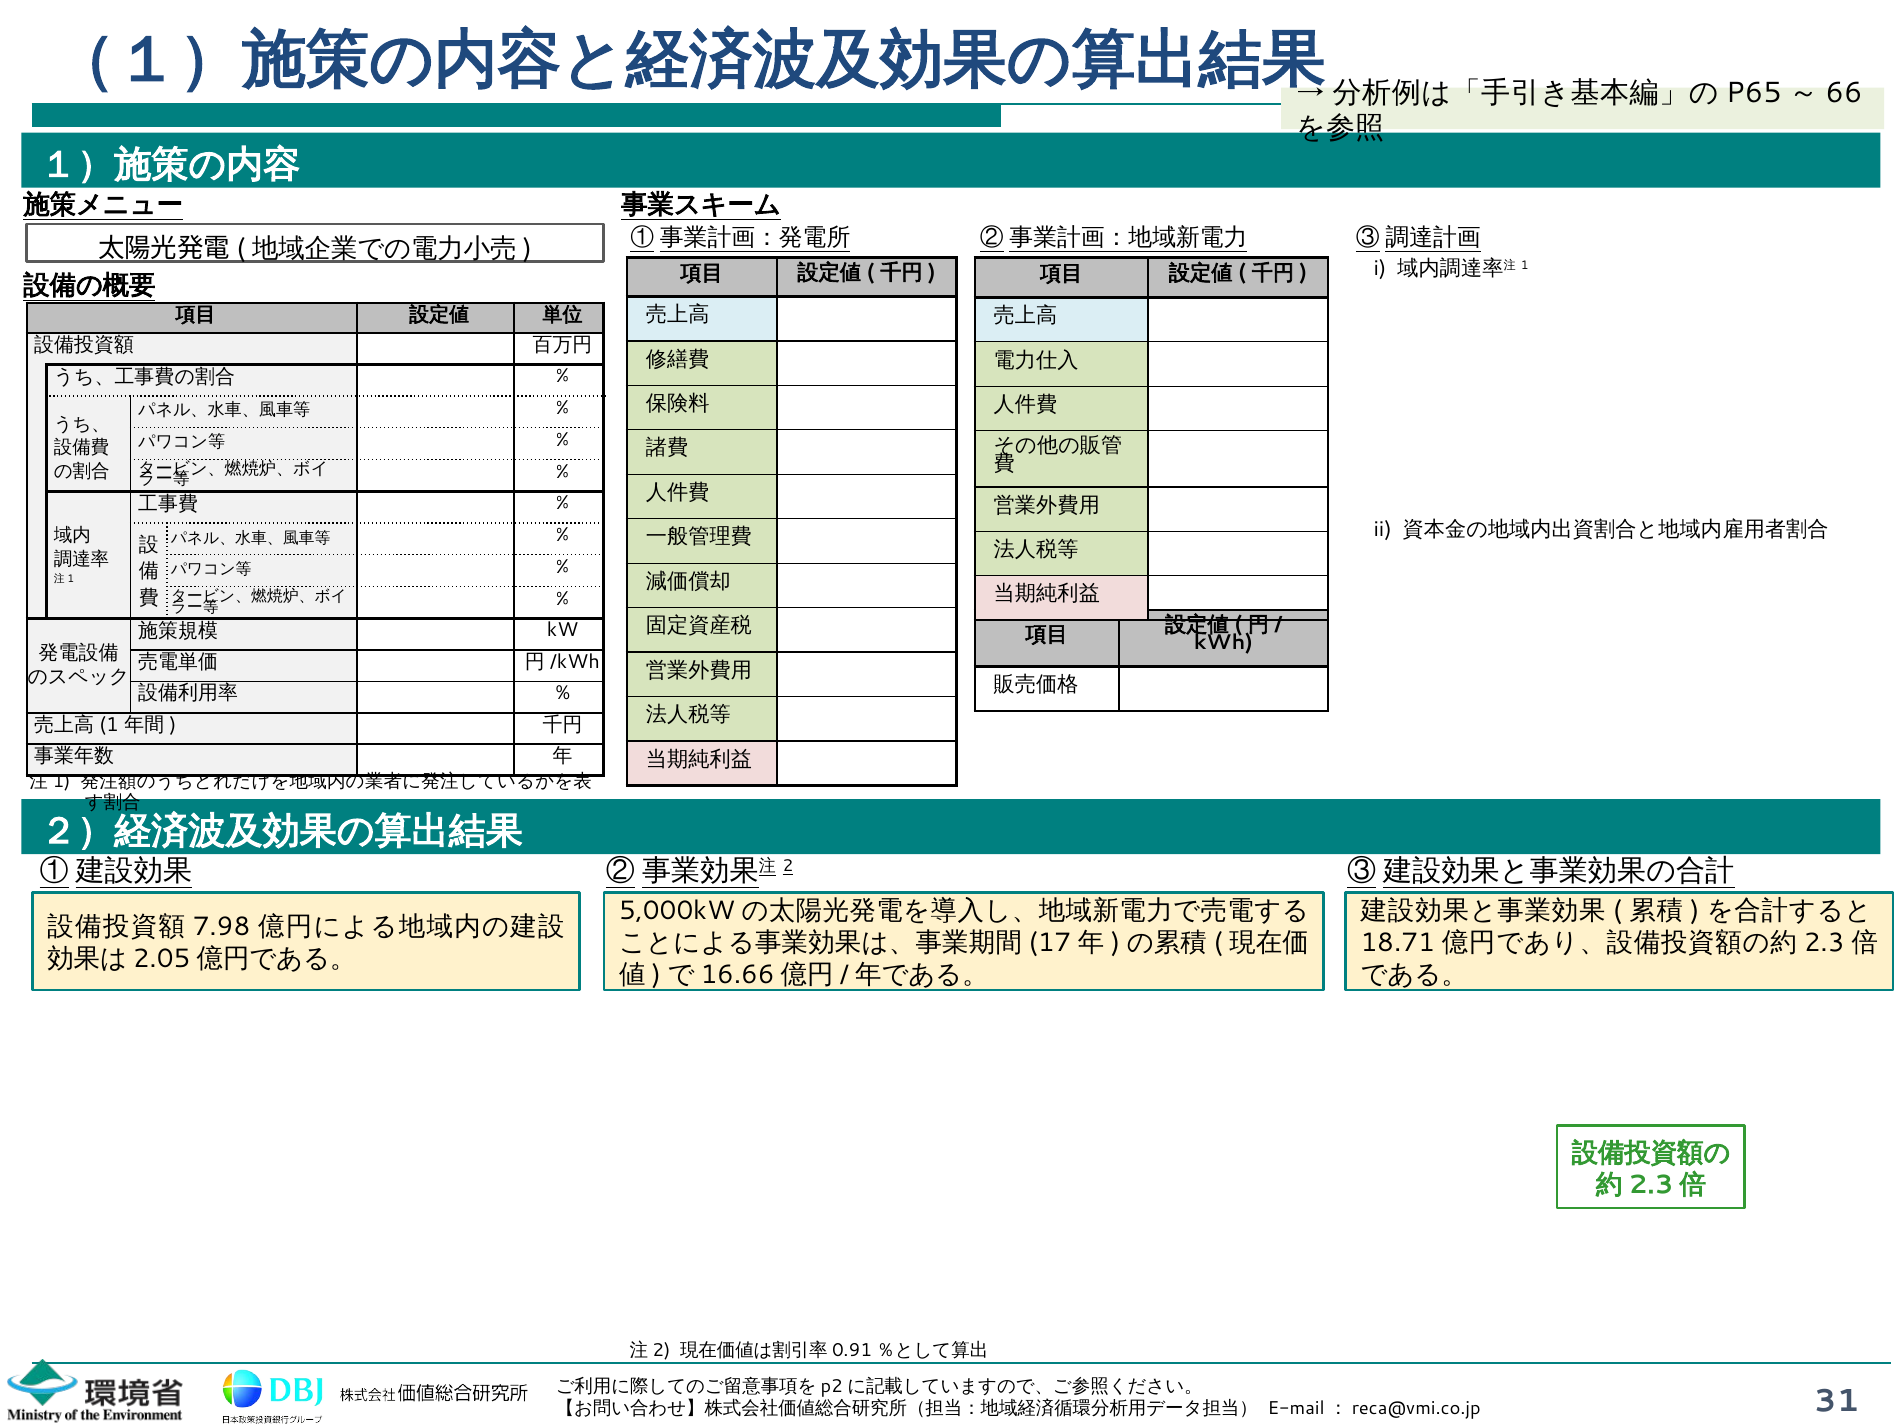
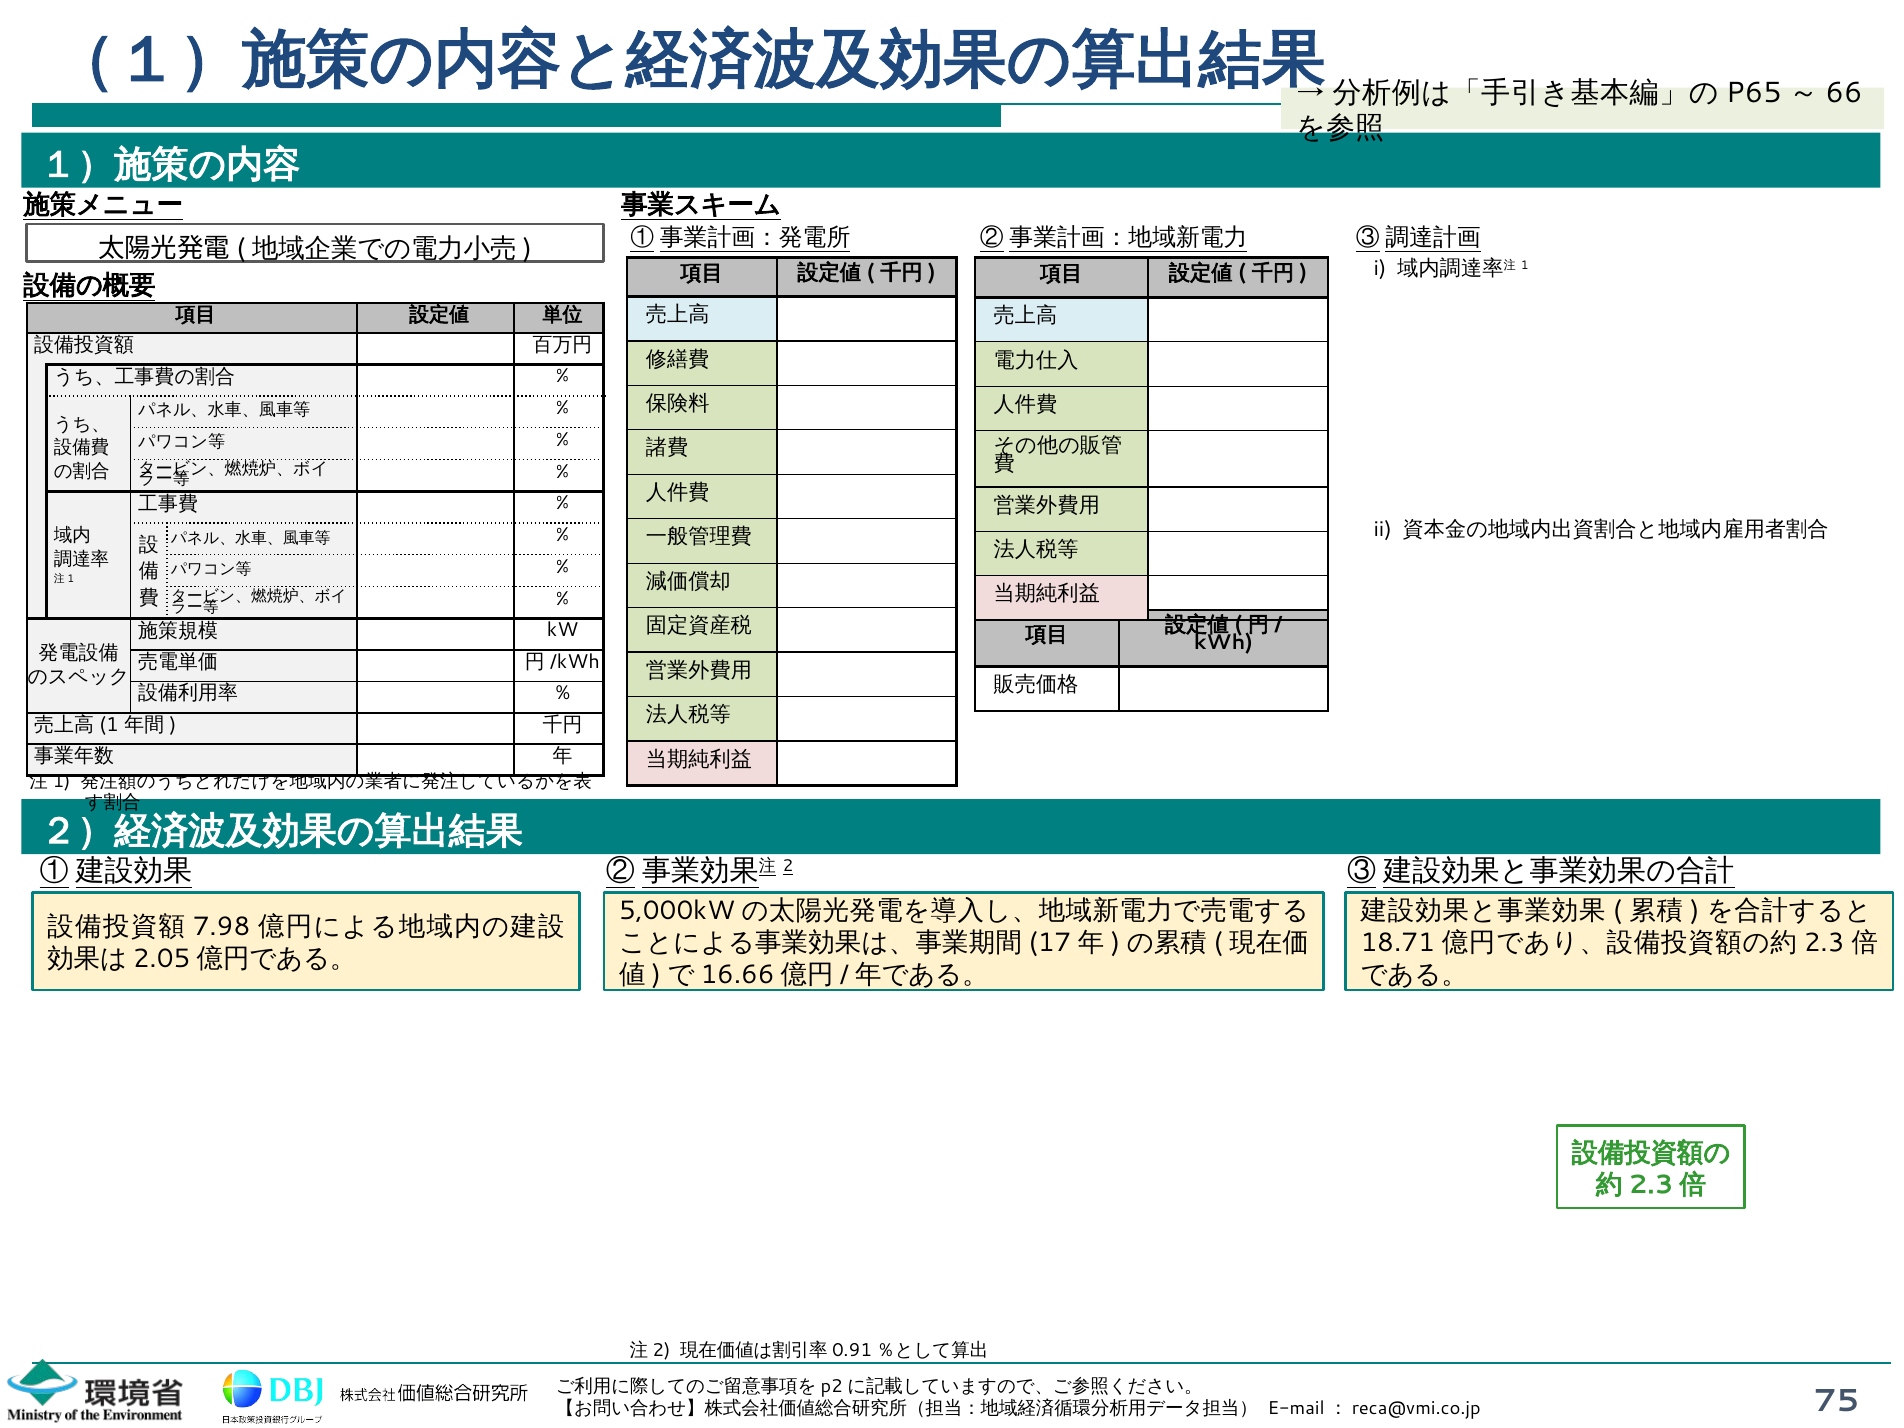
31: 31 -> 75 (1837, 1401)
